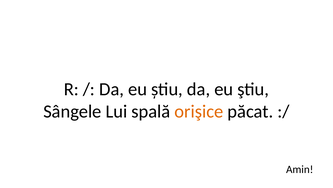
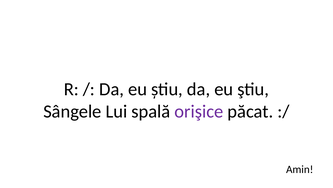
orişice colour: orange -> purple (199, 111)
